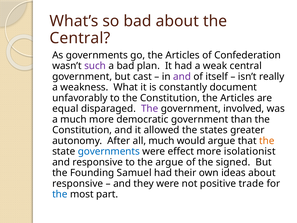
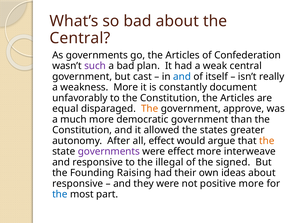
and colour: purple -> blue (182, 77)
weakness What: What -> More (126, 87)
The colour: purple -> orange (150, 109)
involved: involved -> approve (244, 109)
all much: much -> effect (162, 141)
governments colour: blue -> purple (109, 151)
isolationist: isolationist -> interweave (250, 151)
the argue: argue -> illegal (169, 162)
Samuel: Samuel -> Raising (134, 173)
positive trade: trade -> more (251, 183)
